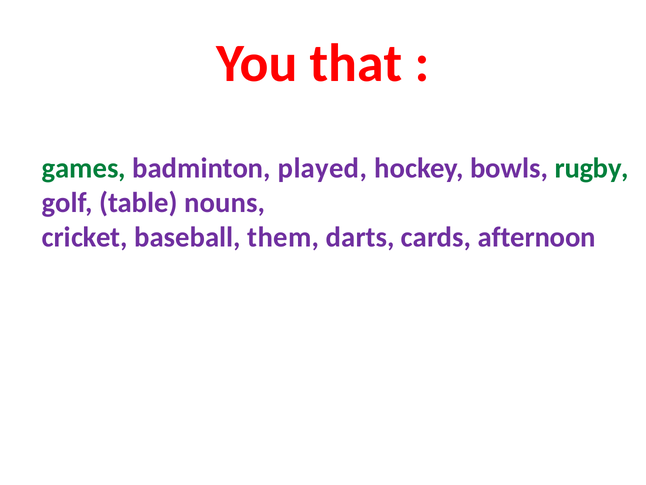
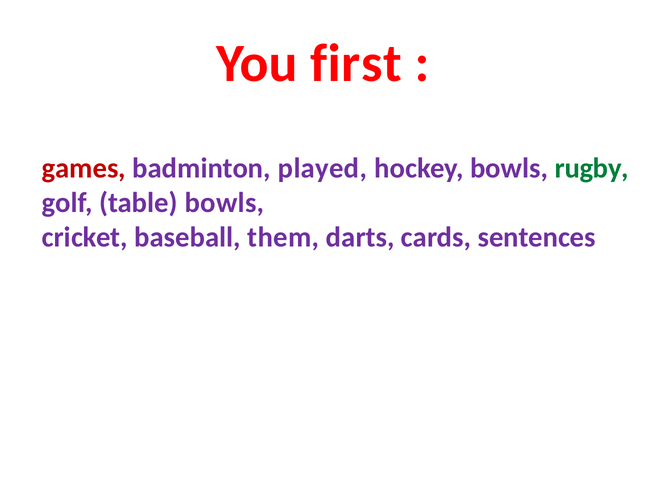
that: that -> first (356, 64)
games colour: green -> red (84, 168)
table nouns: nouns -> bowls (225, 202)
afternoon: afternoon -> sentences (537, 237)
